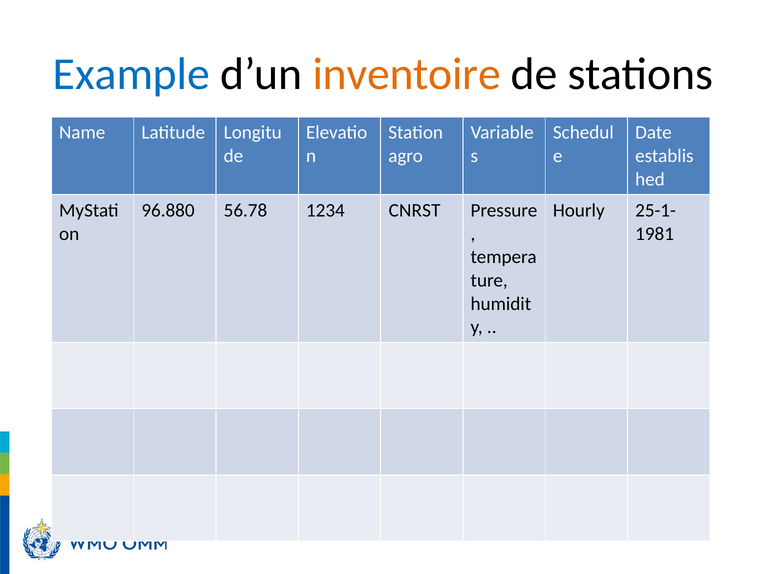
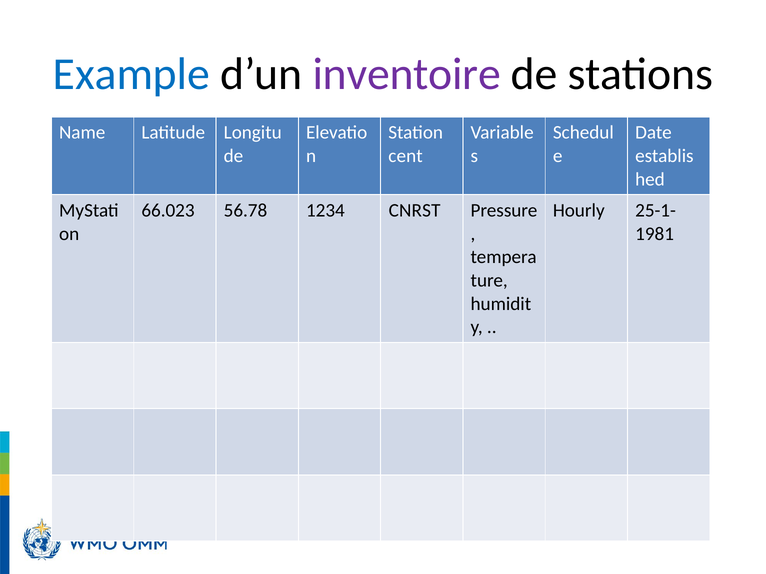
inventoire colour: orange -> purple (407, 74)
agro: agro -> cent (406, 156)
96.880: 96.880 -> 66.023 (168, 211)
